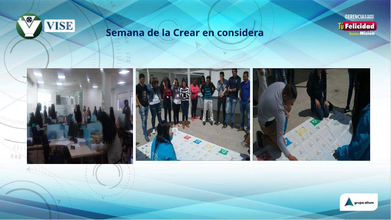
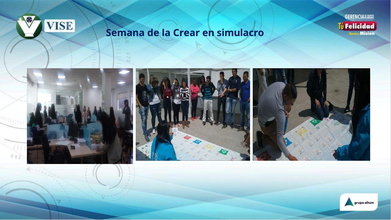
considera: considera -> simulacro (240, 33)
